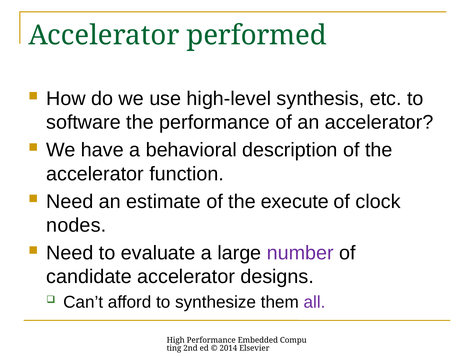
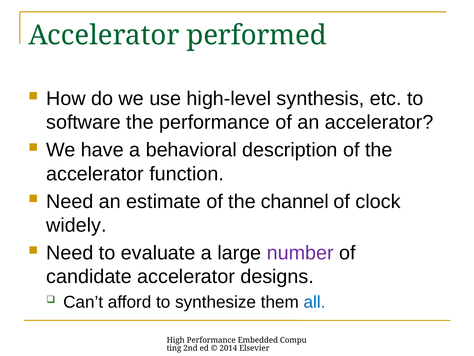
execute: execute -> channel (295, 201)
nodes: nodes -> widely (76, 225)
all colour: purple -> blue (314, 302)
